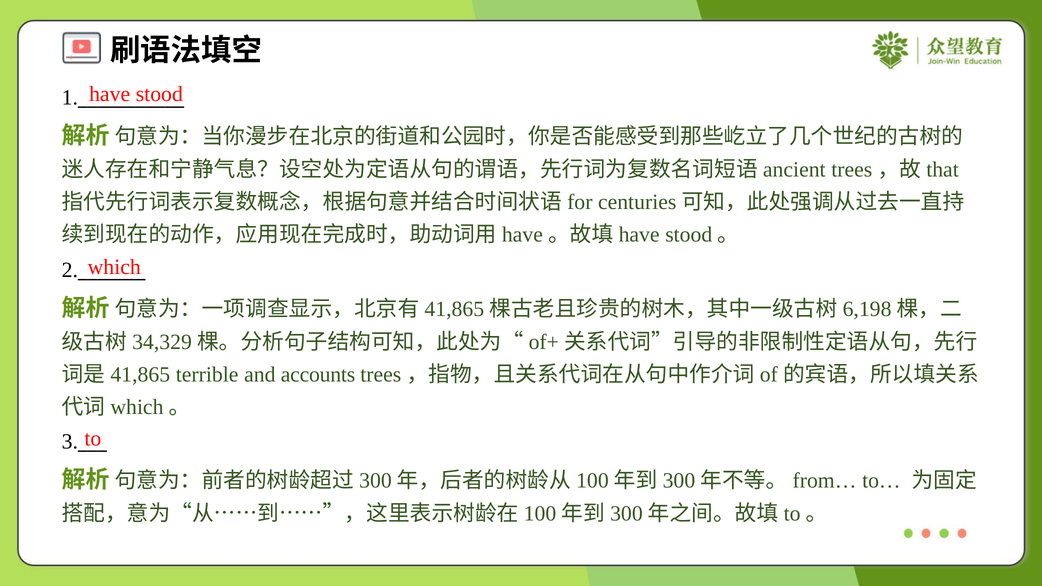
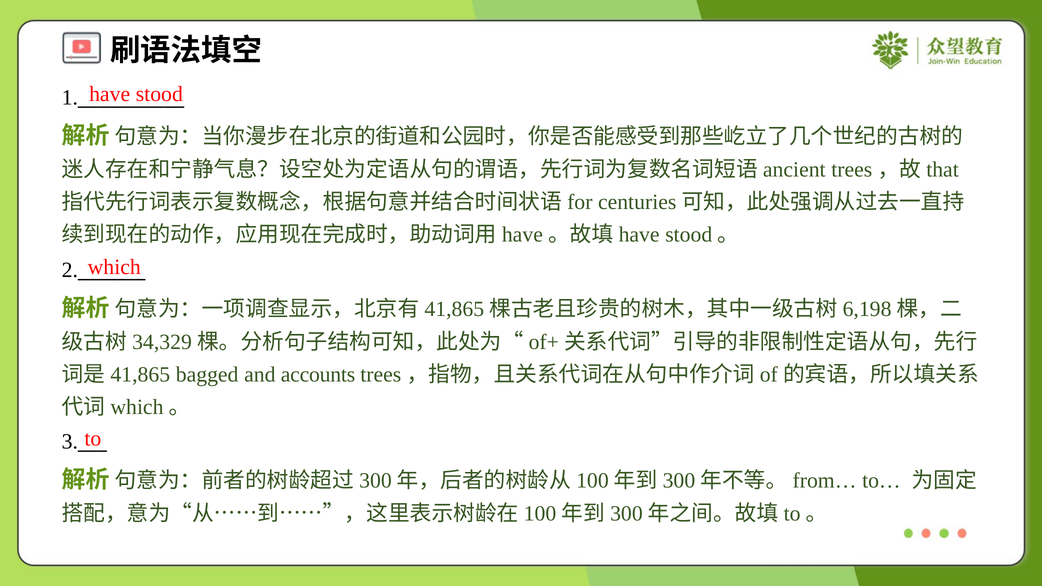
terrible: terrible -> bagged (207, 375)
